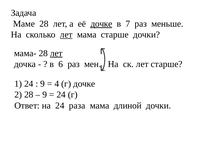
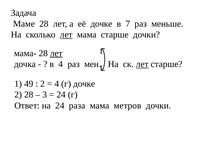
дочке underline: present -> none (101, 24)
в 6: 6 -> 4 (61, 64)
лет underline: none -> present (142, 64)
1 24: 24 -> 49 (29, 84)
9: 9 -> 2 (43, 84)
9: 9 -> 3 (45, 95)
длиной: длиной -> метров (128, 106)
